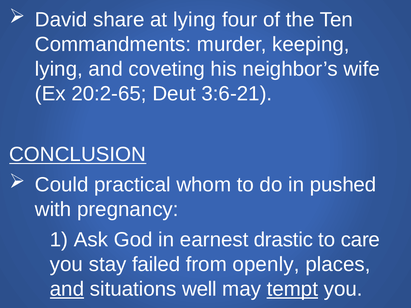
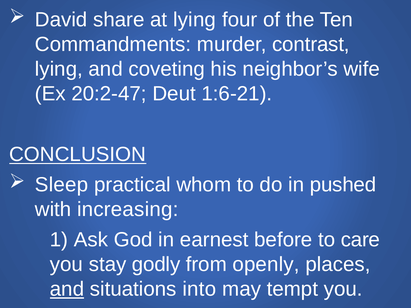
keeping: keeping -> contrast (311, 45)
20:2-65: 20:2-65 -> 20:2-47 (109, 94)
3:6-21: 3:6-21 -> 1:6-21 (237, 94)
Could: Could -> Sleep (62, 185)
pregnancy: pregnancy -> increasing (128, 210)
drastic: drastic -> before (283, 240)
failed: failed -> godly (156, 265)
well: well -> into (199, 289)
tempt underline: present -> none (292, 289)
